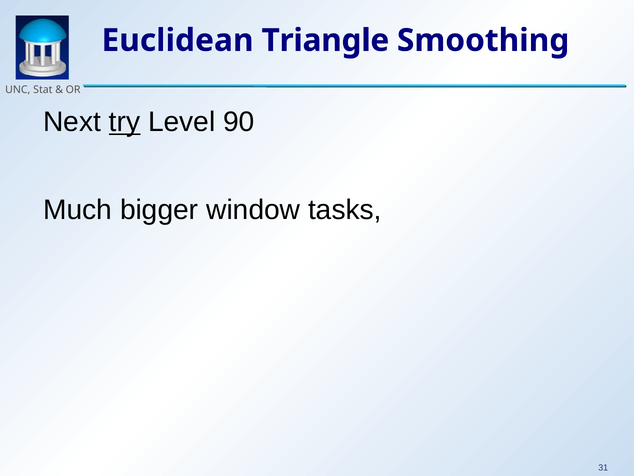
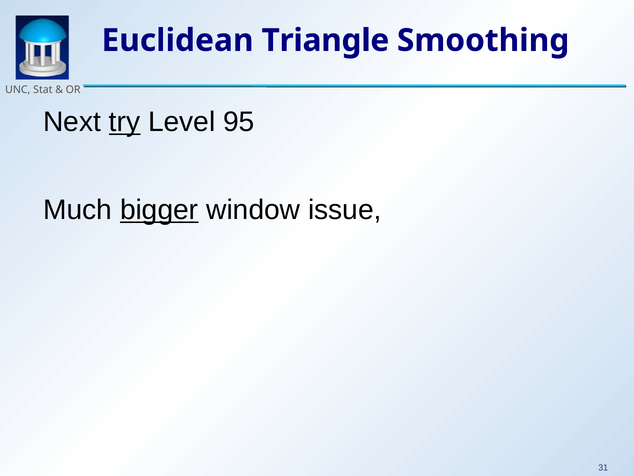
90: 90 -> 95 (239, 122)
bigger underline: none -> present (159, 210)
tasks: tasks -> issue (345, 210)
